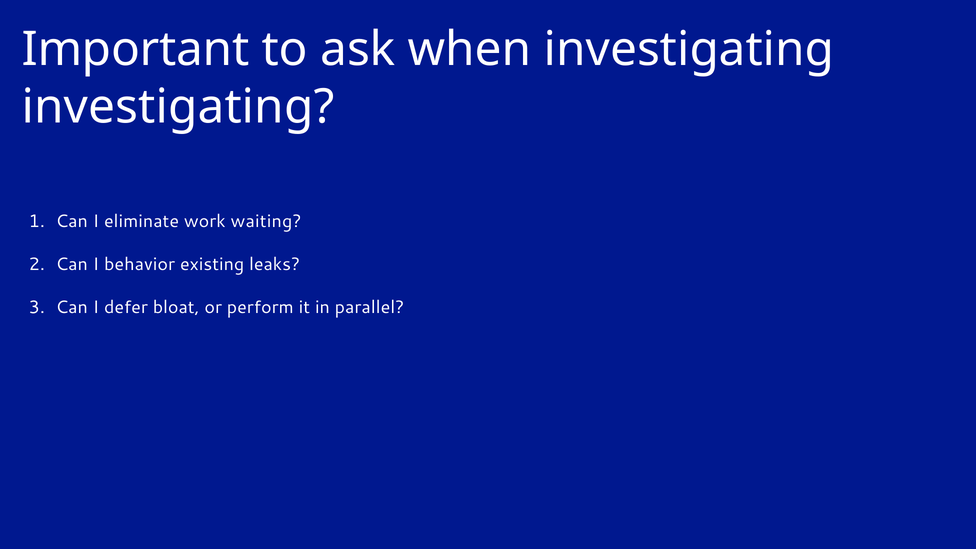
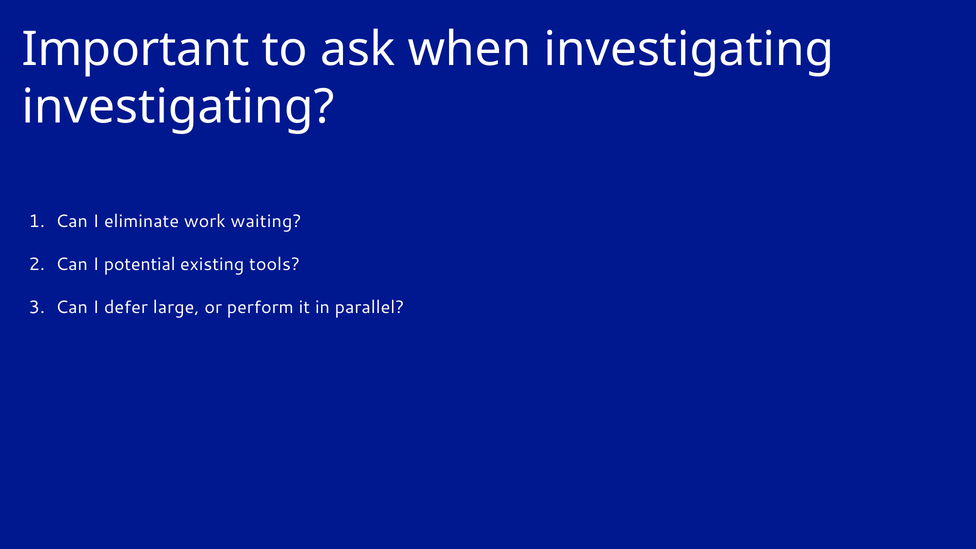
behavior: behavior -> potential (140, 264)
leaks: leaks -> tools (275, 264)
bloat: bloat -> large (176, 307)
